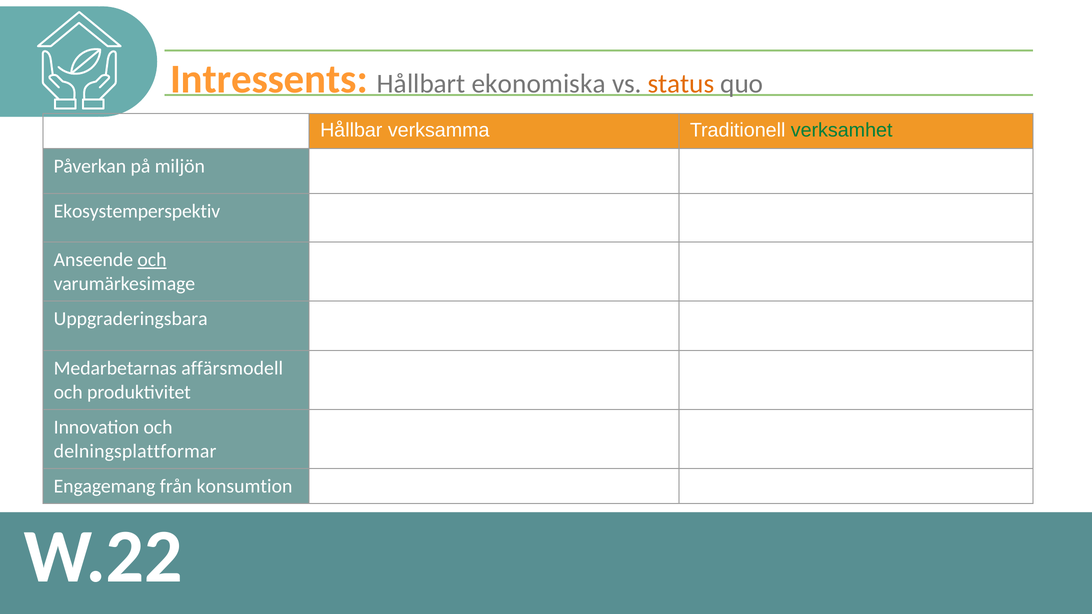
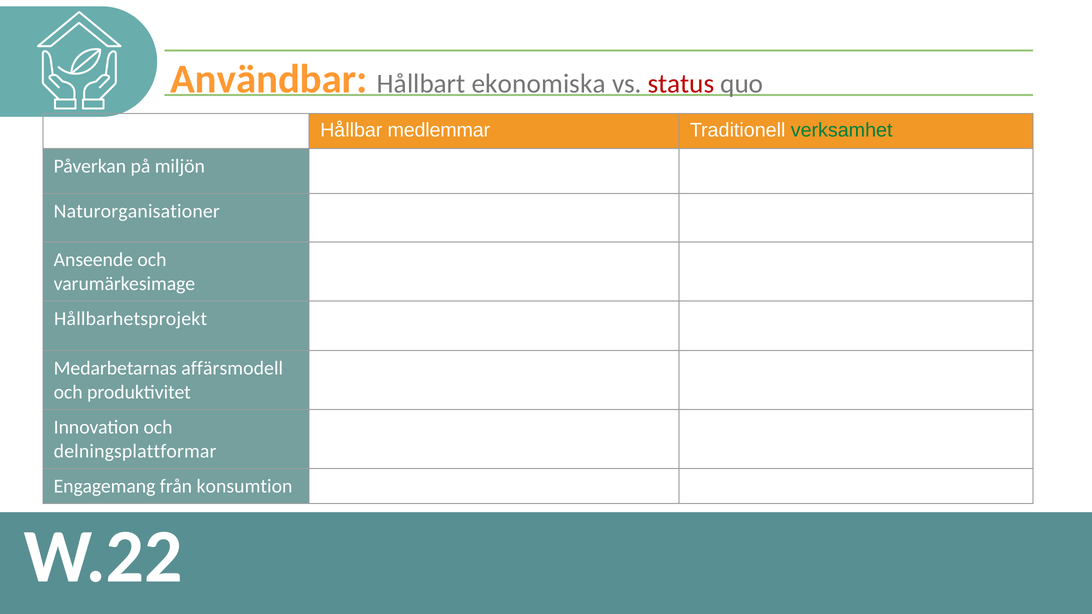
Intressents: Intressents -> Användbar (269, 79)
status colour: orange -> red (681, 84)
verksamma: verksamma -> medlemmar (439, 130)
Ekosystemperspektiv: Ekosystemperspektiv -> Naturorganisationer (137, 211)
och underline: present -> none (152, 260)
Uppgraderingsbara: Uppgraderingsbara -> Hållbarhetsprojekt (131, 319)
